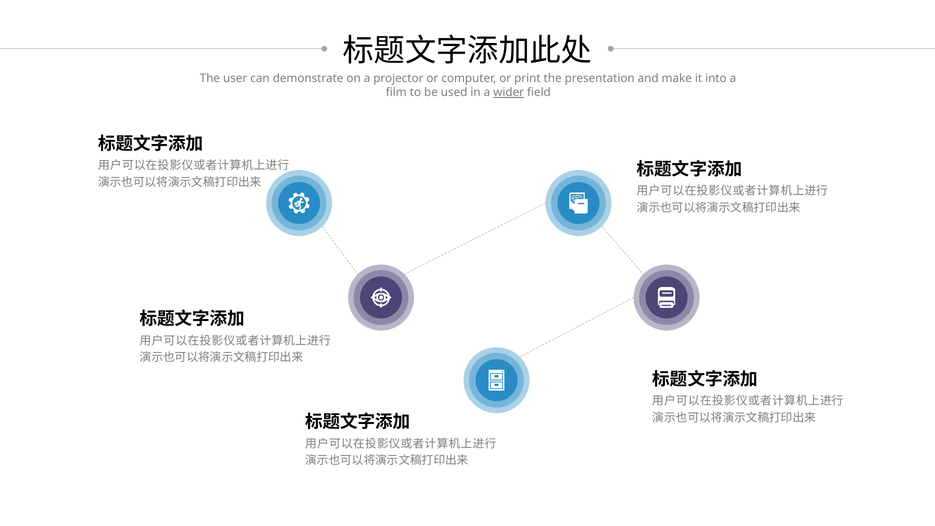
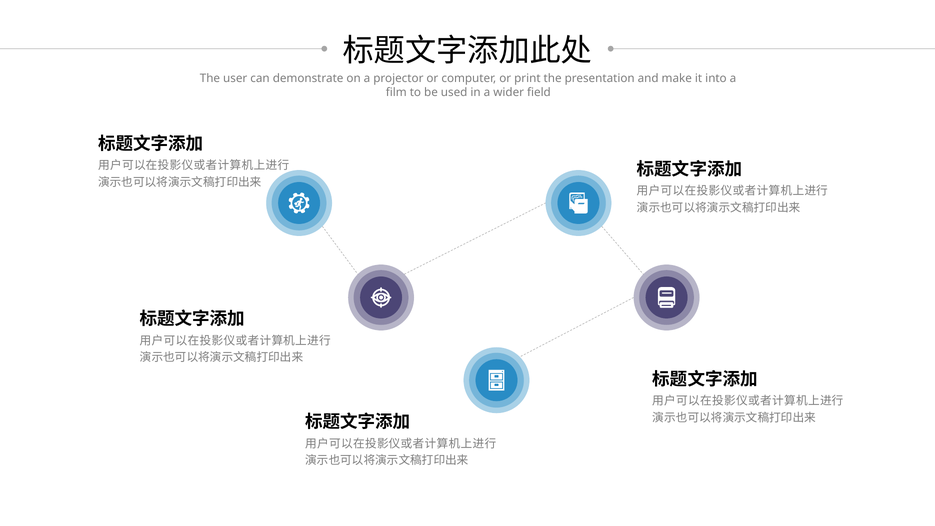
wider underline: present -> none (509, 92)
